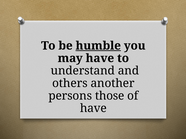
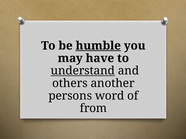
understand underline: none -> present (83, 71)
those: those -> word (110, 96)
have: have -> from (93, 109)
